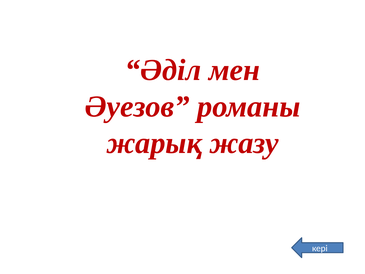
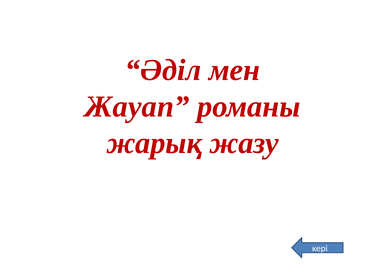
Әуезов: Әуезов -> Жауап (137, 106)
